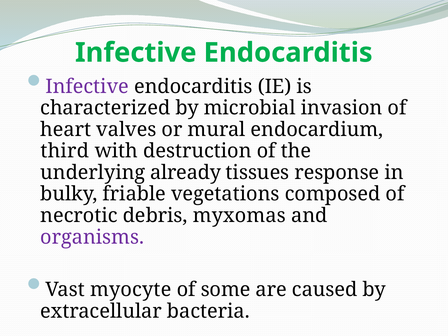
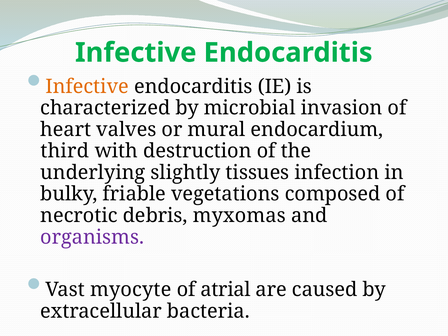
Infective colour: purple -> orange (87, 86)
already: already -> slightly (185, 173)
response: response -> infection (337, 173)
some: some -> atrial (226, 290)
